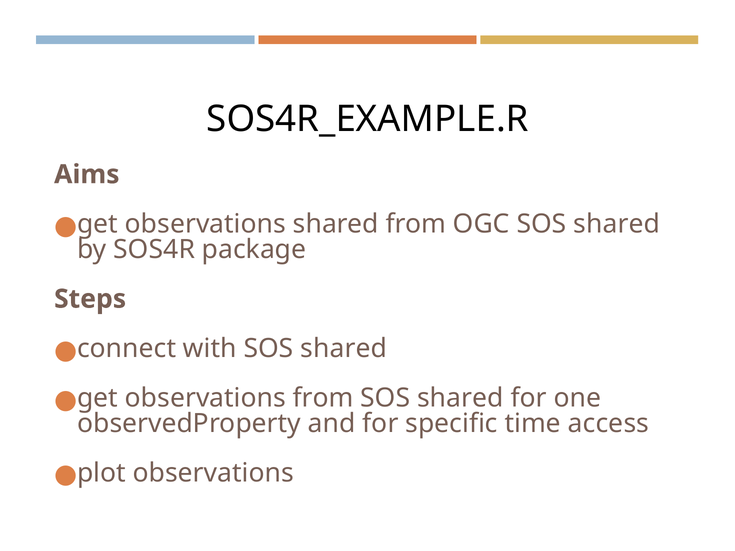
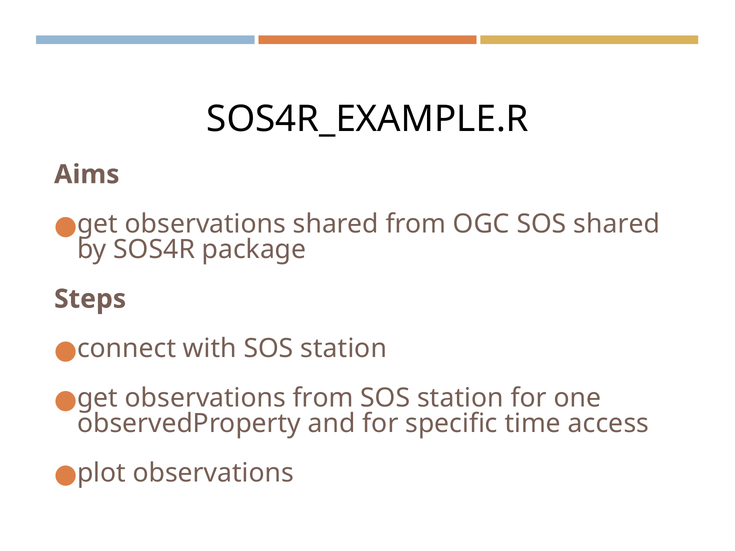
with SOS shared: shared -> station (344, 349)
from SOS shared: shared -> station (460, 398)
